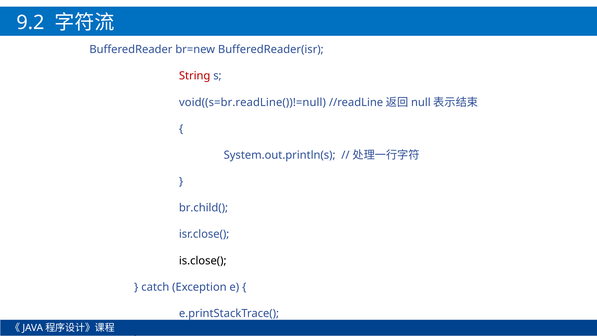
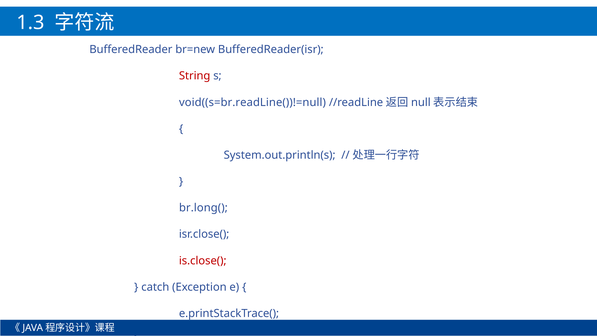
9.2: 9.2 -> 1.3 (31, 23)
br.child(: br.child( -> br.long( (203, 208)
is.close( colour: black -> red (203, 261)
